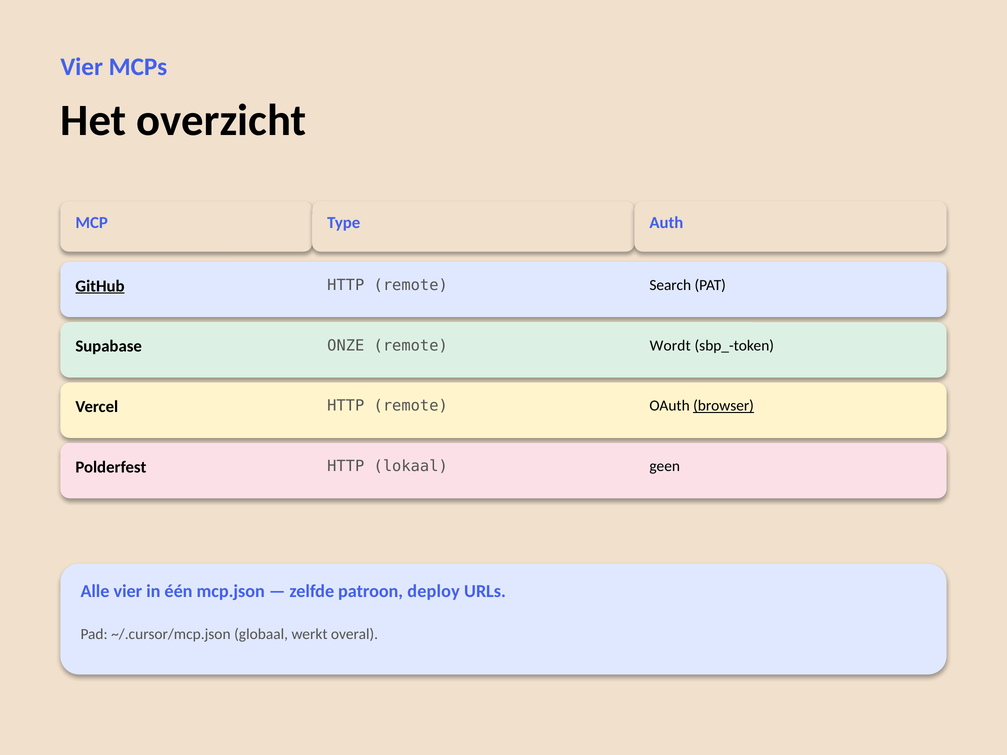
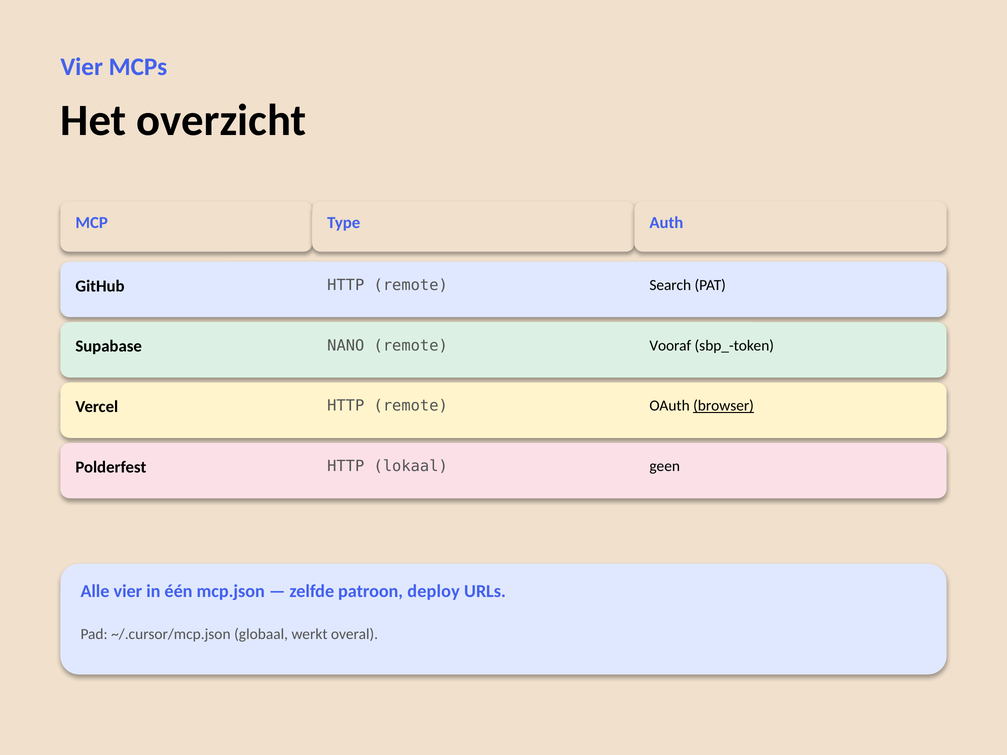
GitHub underline: present -> none (100, 286)
ONZE: ONZE -> NANO (346, 346)
Wordt: Wordt -> Vooraf (670, 346)
